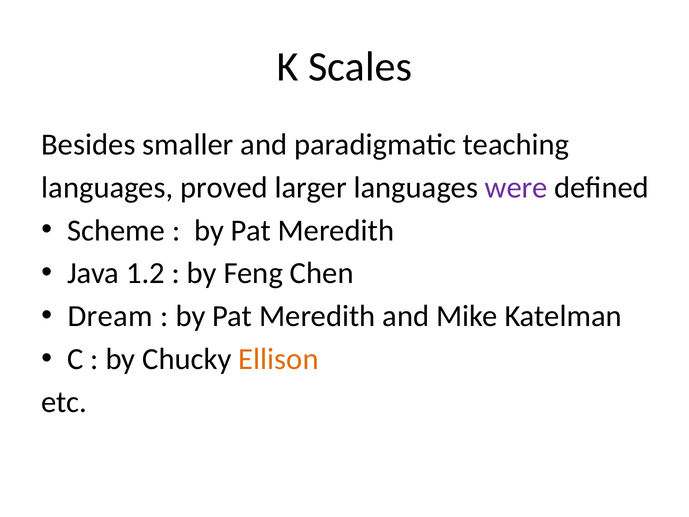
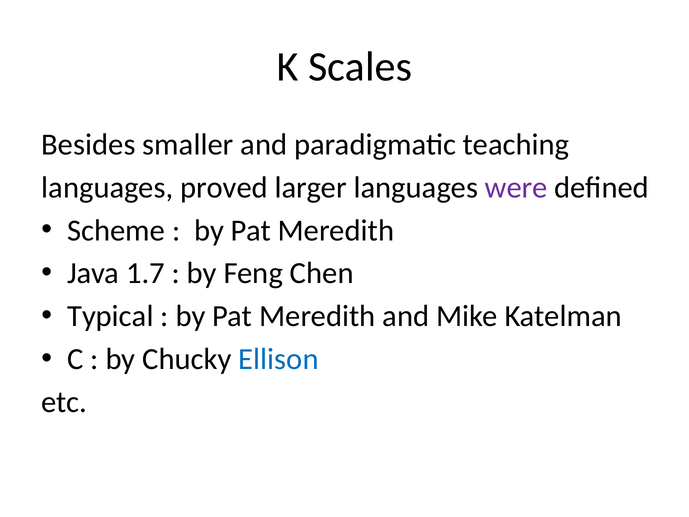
1.2: 1.2 -> 1.7 (145, 273)
Dream: Dream -> Typical (110, 316)
Ellison colour: orange -> blue (279, 359)
